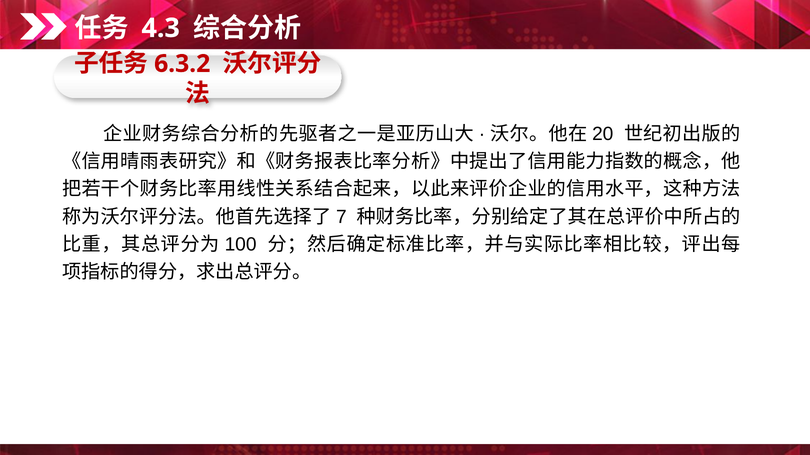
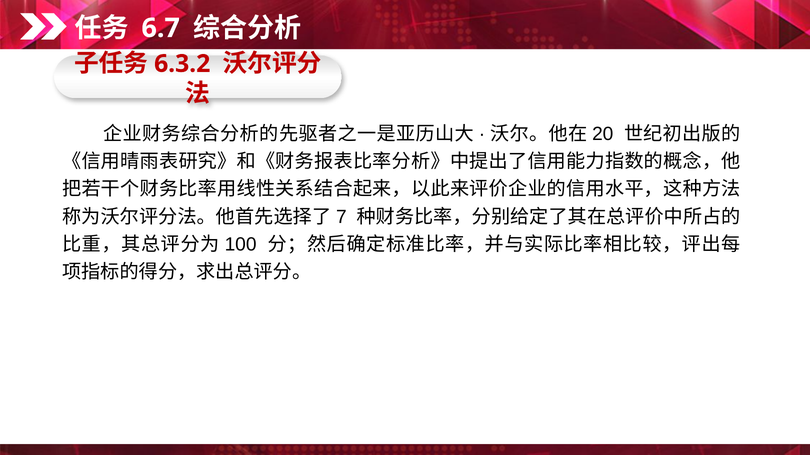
4.3: 4.3 -> 6.7 (161, 28)
